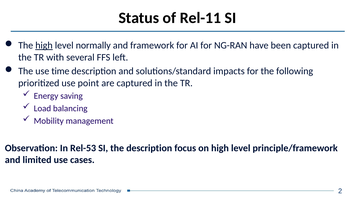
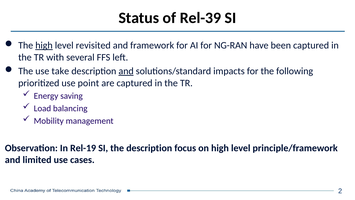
Rel-11: Rel-11 -> Rel-39 (200, 18)
normally: normally -> revisited (93, 45)
time: time -> take (60, 71)
and underline: none -> present (126, 71)
Rel-53: Rel-53 -> Rel-19 (83, 148)
